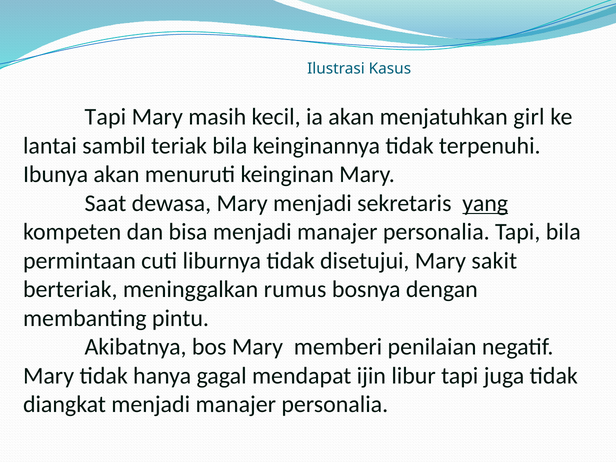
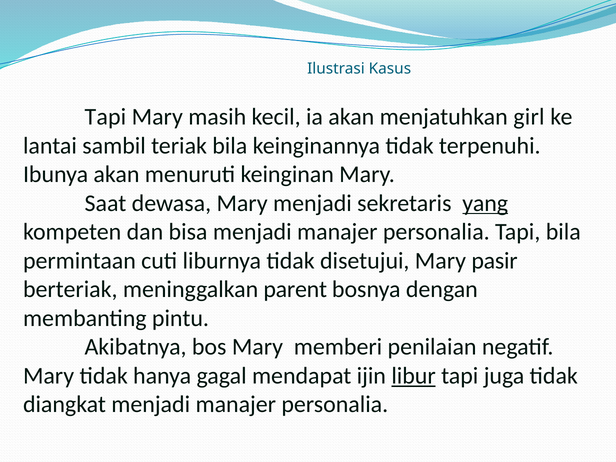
sakit: sakit -> pasir (495, 261)
rumus: rumus -> parent (295, 289)
libur underline: none -> present (414, 376)
